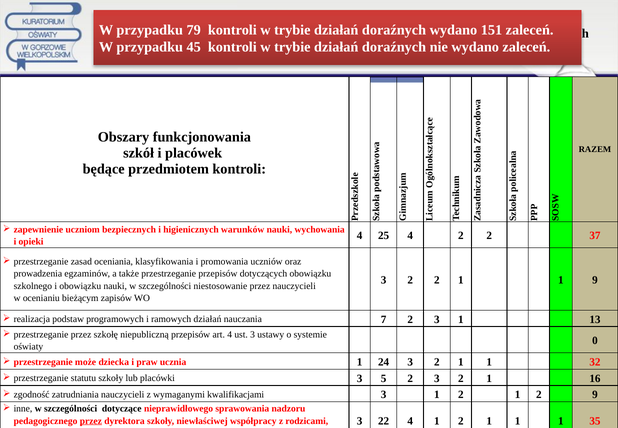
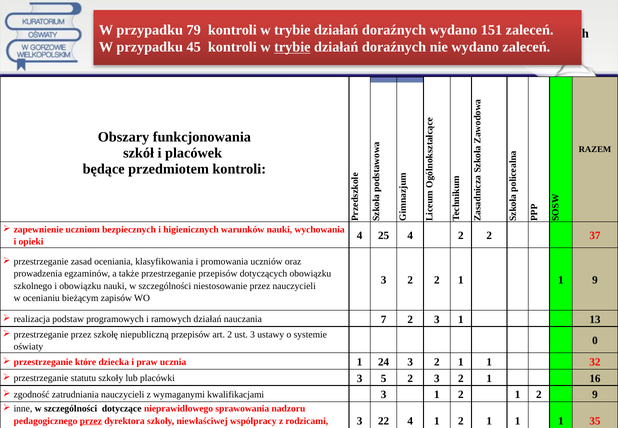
trybie underline: none -> present (292, 47)
art 4: 4 -> 2 (230, 334)
może: może -> które (86, 362)
